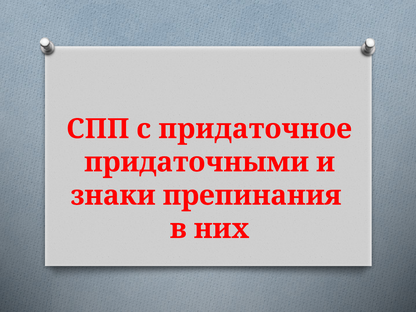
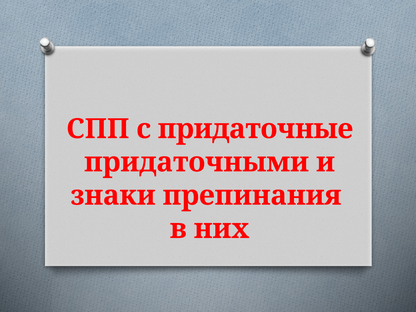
придаточное: придаточное -> придаточные (256, 129)
